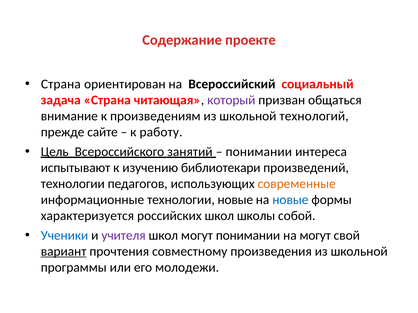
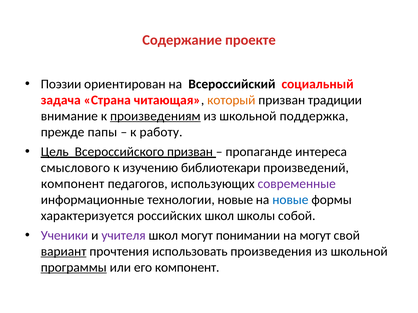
Страна: Страна -> Поэзии (61, 84)
который colour: purple -> orange (231, 100)
общаться: общаться -> традиции (335, 100)
произведениям underline: none -> present (155, 116)
технологий: технологий -> поддержка (314, 116)
сайте: сайте -> папы (102, 132)
Всероссийского занятий: занятий -> призван (190, 152)
понимании: понимании -> пропаганде (259, 152)
испытывают: испытывают -> смыслового (75, 168)
технологии: технологии -> компонент (73, 184)
современные colour: orange -> purple (297, 184)
Ученики colour: blue -> purple (64, 236)
совместному: совместному -> использовать (190, 252)
программы underline: none -> present (74, 268)
его молодежи: молодежи -> компонент (187, 268)
